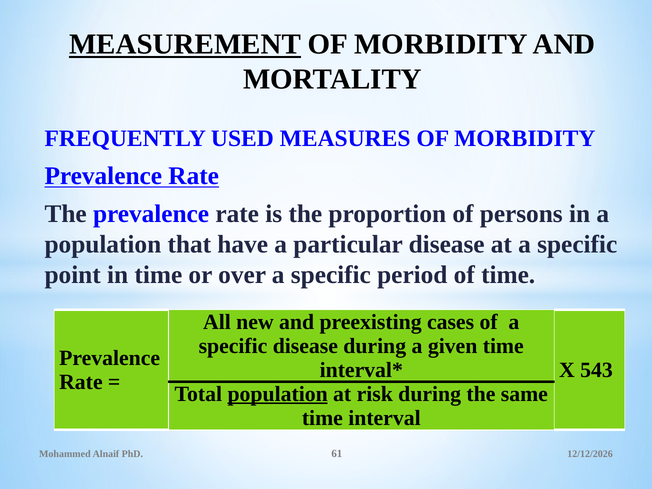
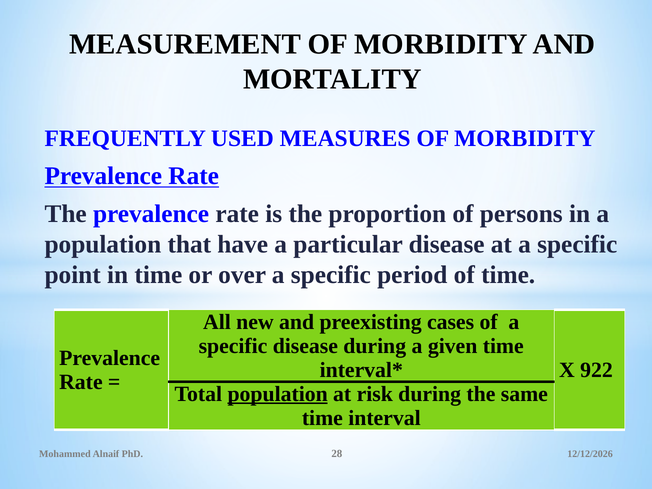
MEASUREMENT underline: present -> none (185, 44)
543: 543 -> 922 (596, 370)
61: 61 -> 28 (337, 454)
